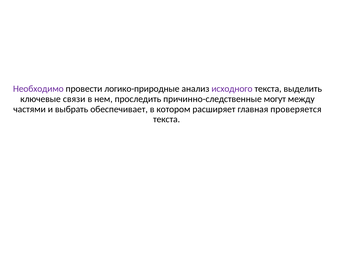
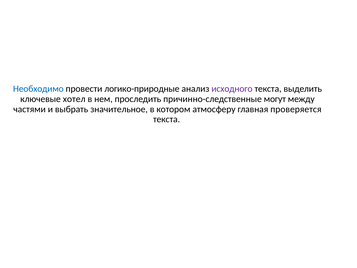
Необходимо colour: purple -> blue (38, 89)
связи: связи -> хотел (74, 99)
обеспечивает: обеспечивает -> значительное (119, 109)
расширяет: расширяет -> атмосферу (214, 109)
